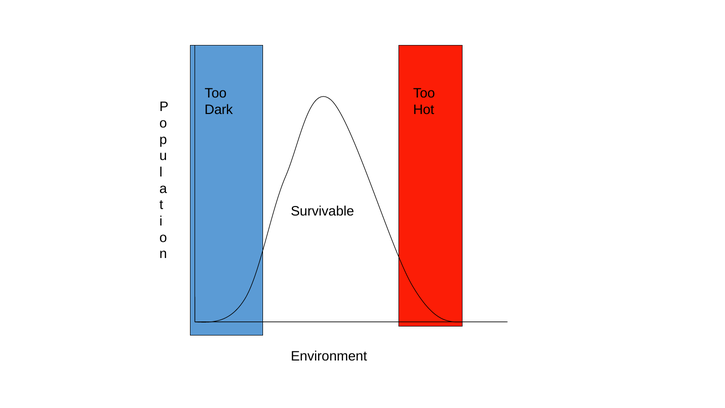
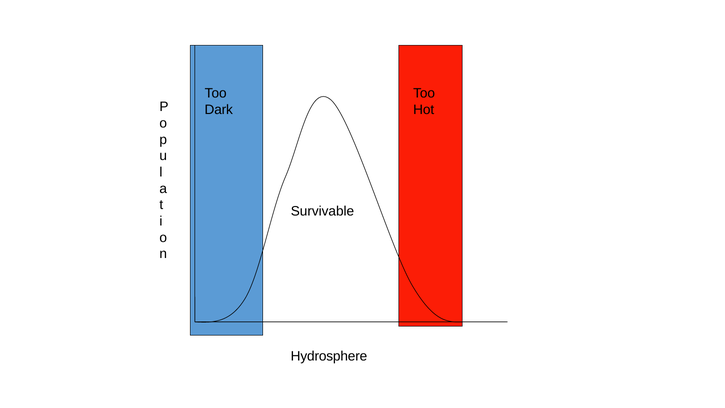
Environment: Environment -> Hydrosphere (329, 356)
